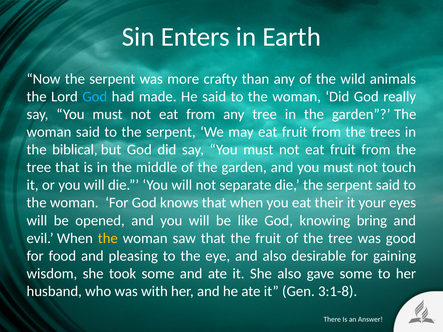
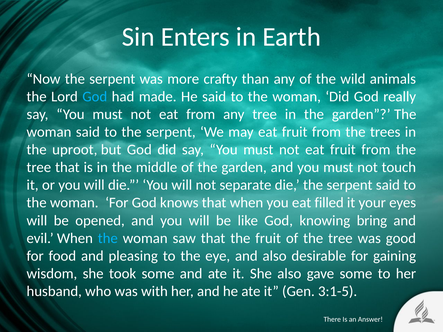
biblical: biblical -> uproot (75, 150)
their: their -> filled (329, 203)
the colour: yellow -> light blue (108, 238)
3:1-8: 3:1-8 -> 3:1-5 (338, 292)
